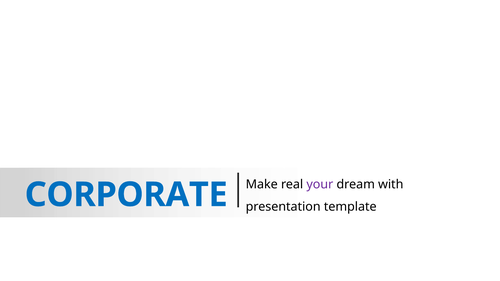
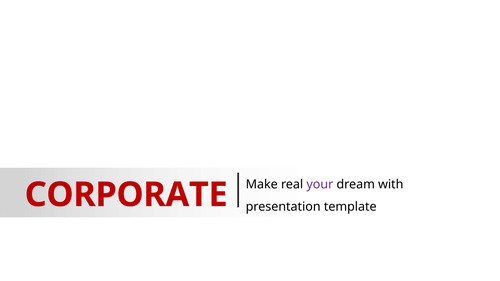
CORPORATE colour: blue -> red (126, 195)
